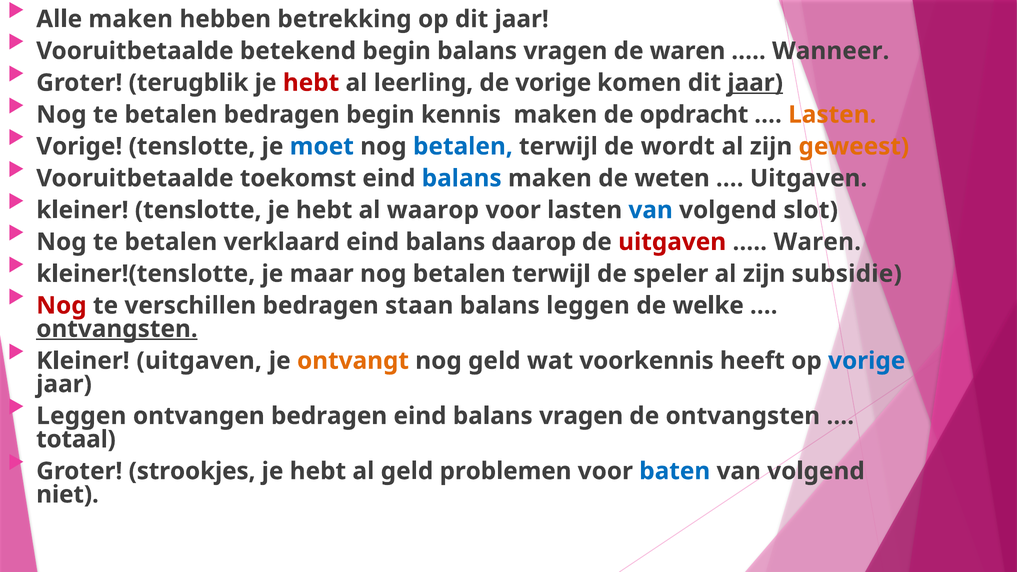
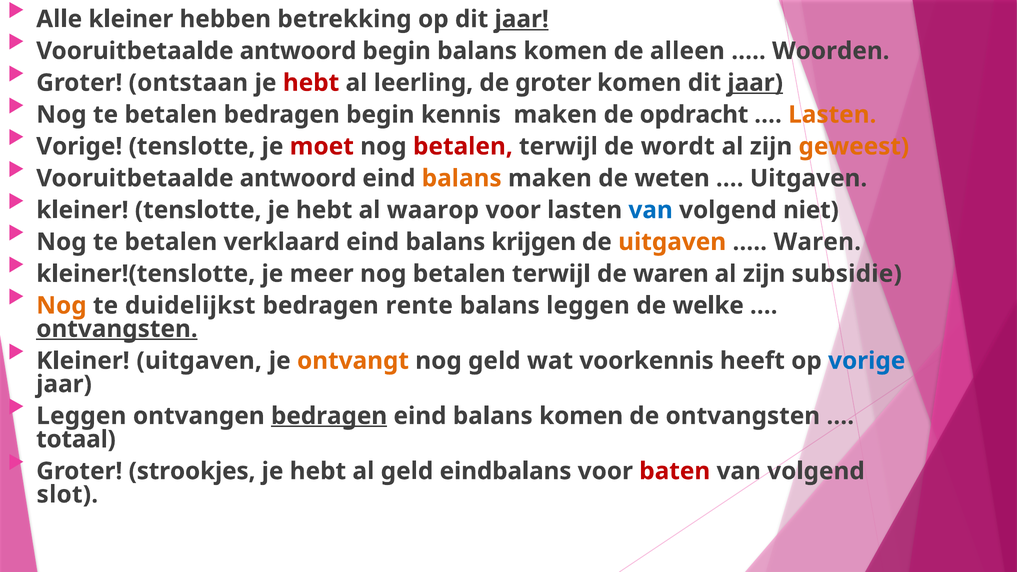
Alle maken: maken -> kleiner (131, 19)
jaar underline: none -> present (522, 19)
betekend: betekend -> antwoord (298, 51)
begin balans vragen: vragen -> komen (565, 51)
de waren: waren -> alleen (687, 51)
Wanneer: Wanneer -> Woorden (831, 51)
terugblik: terugblik -> ontstaan (188, 83)
de vorige: vorige -> groter (553, 83)
moet colour: blue -> red (322, 146)
betalen colour: blue -> red (463, 146)
toekomst: toekomst -> antwoord (298, 178)
balans colour: blue -> orange (462, 178)
slot: slot -> niet (811, 210)
daarop: daarop -> krijgen (534, 242)
uitgaven colour: red -> orange (672, 242)
maar: maar -> meer (322, 274)
de speler: speler -> waren (671, 274)
Nog colour: red -> orange (61, 306)
verschillen: verschillen -> duidelijkst (190, 306)
staan: staan -> rente (419, 306)
bedragen underline: none -> present (329, 416)
eind balans vragen: vragen -> komen (581, 416)
problemen: problemen -> eindbalans (506, 471)
baten colour: blue -> red (675, 471)
niet: niet -> slot (67, 495)
